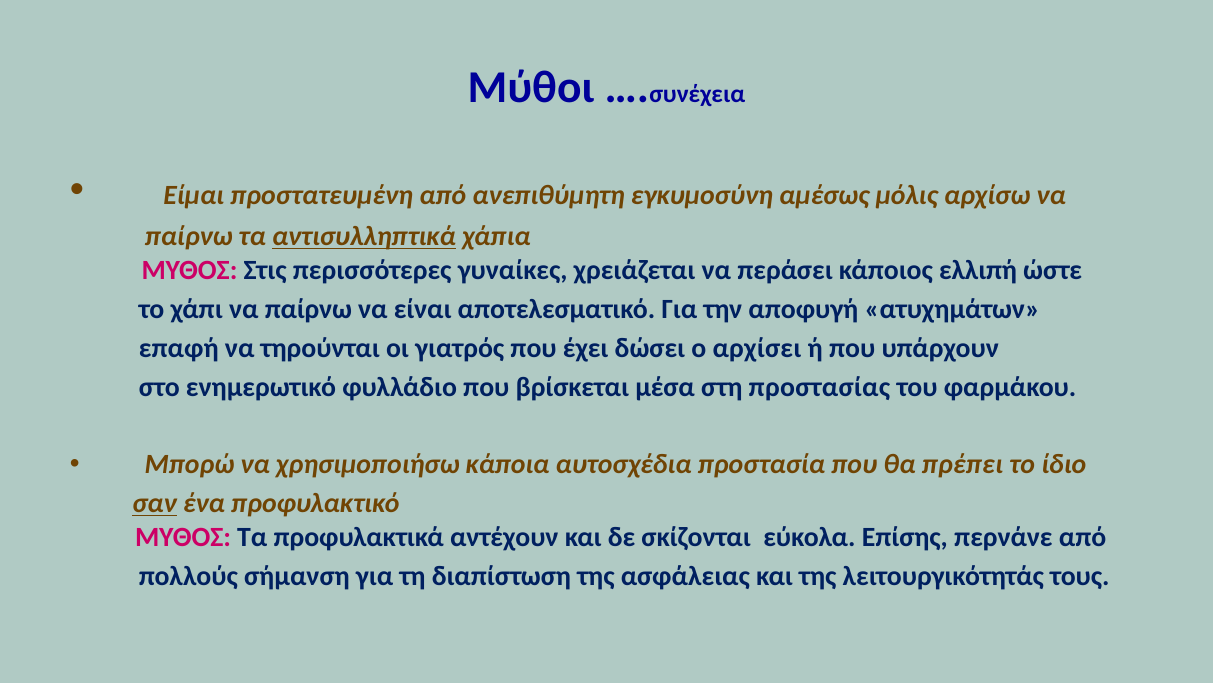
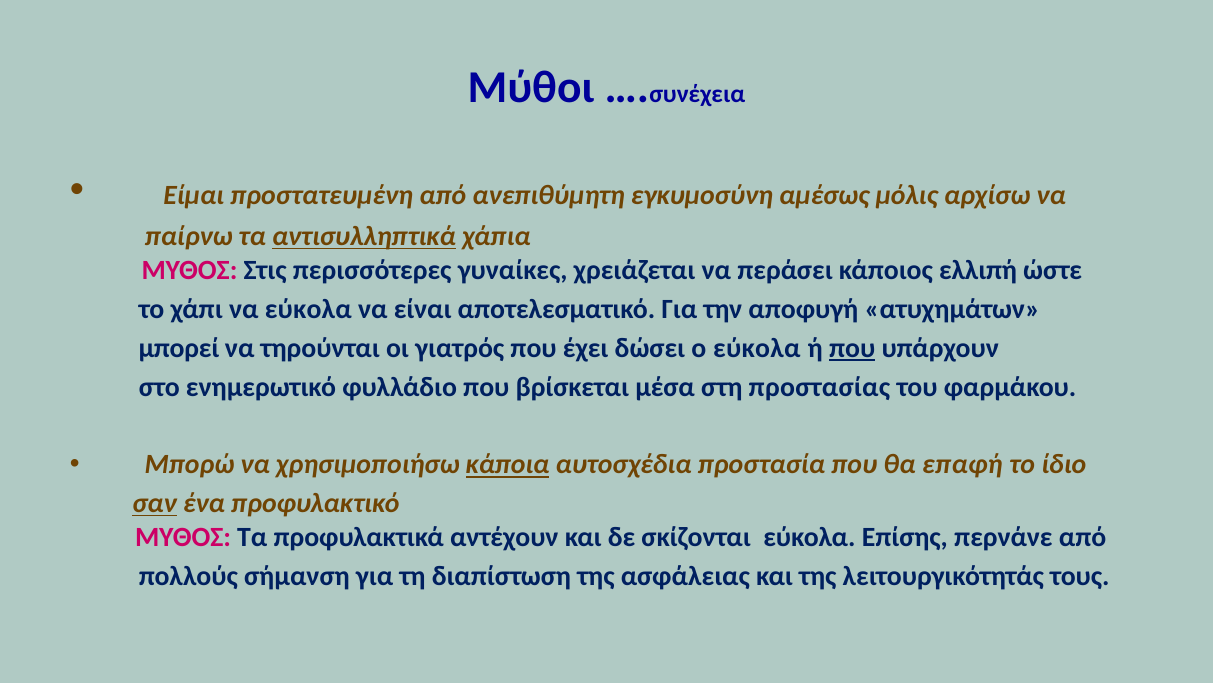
χάπι να παίρνω: παίρνω -> εύκολα (308, 309)
επαφή: επαφή -> μπορεί (179, 348)
ο αρχίσει: αρχίσει -> εύκολα (757, 348)
που underline: none -> present (852, 348)
κάποια underline: none -> present (508, 464)
πρέπει: πρέπει -> επαφή (962, 464)
